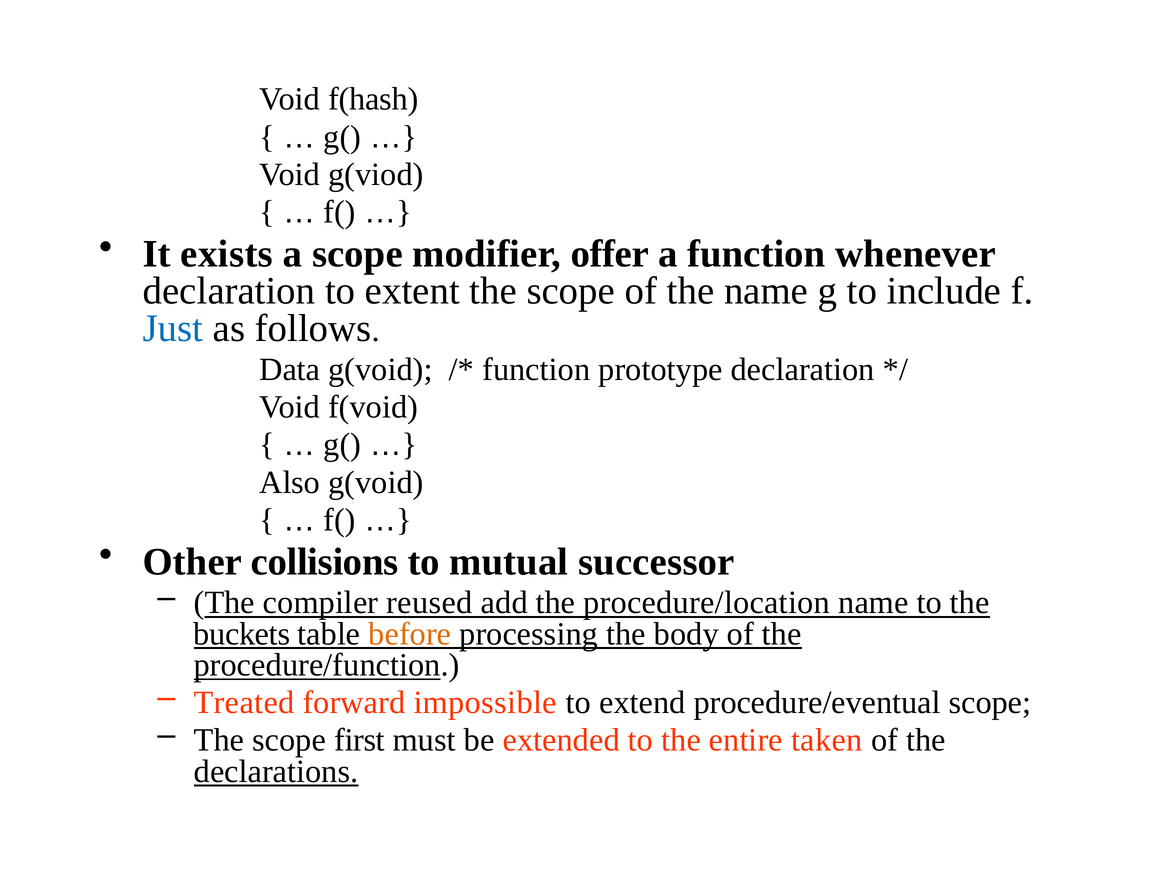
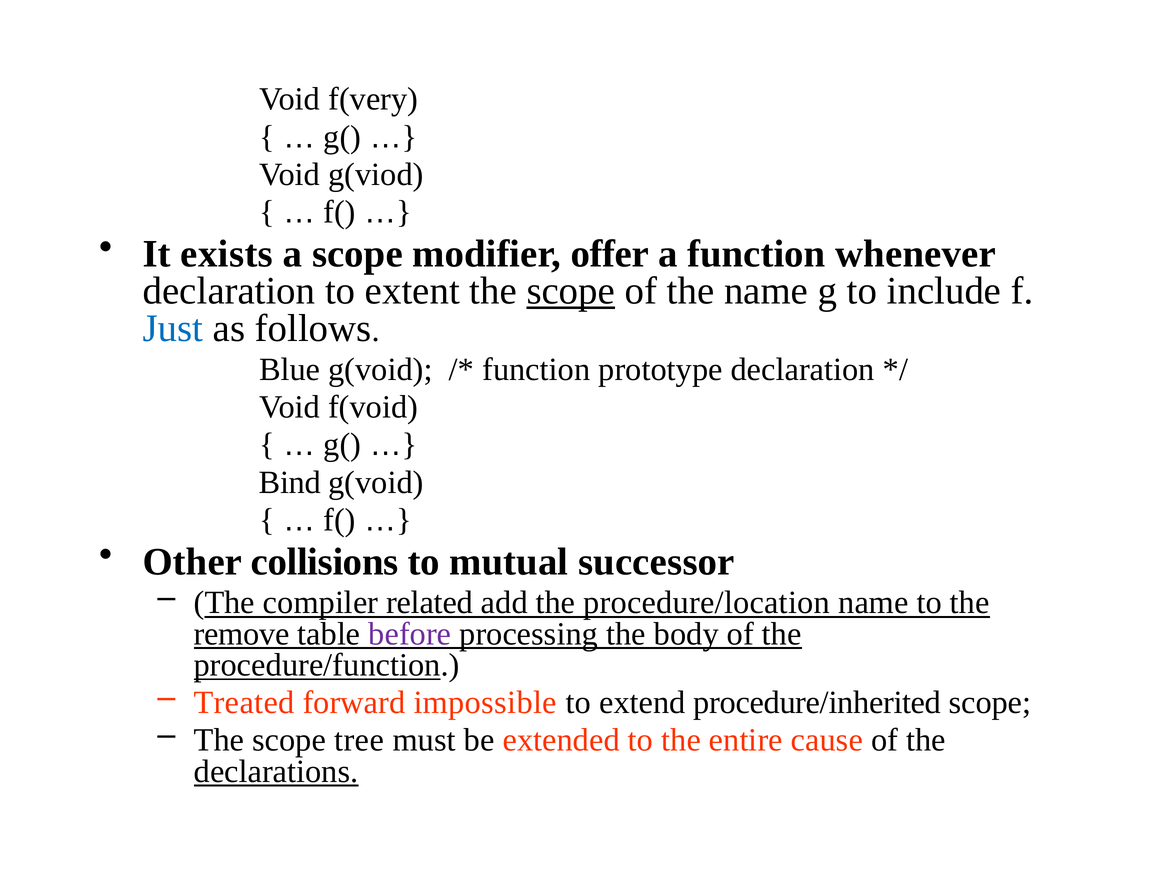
f(hash: f(hash -> f(very (373, 99)
scope underline: none -> present (571, 291)
Data: Data -> Blue (290, 369)
Also: Also -> Bind (290, 482)
reused: reused -> related (430, 602)
buckets: buckets -> remove (242, 633)
before colour: orange -> purple (410, 633)
procedure/eventual: procedure/eventual -> procedure/inherited (817, 702)
first: first -> tree (359, 740)
taken: taken -> cause (827, 740)
